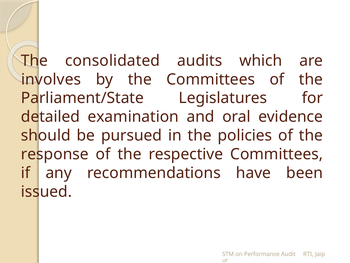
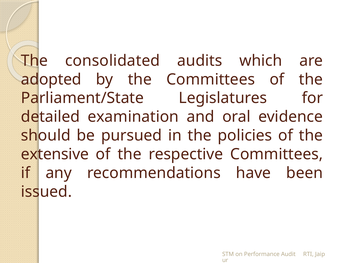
involves: involves -> adopted (51, 79)
response: response -> extensive (55, 154)
